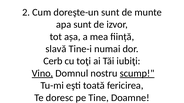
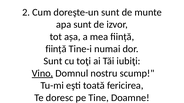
slavă: slavă -> ființă (56, 49)
Cerb: Cerb -> Sunt (53, 61)
scump underline: present -> none (137, 74)
